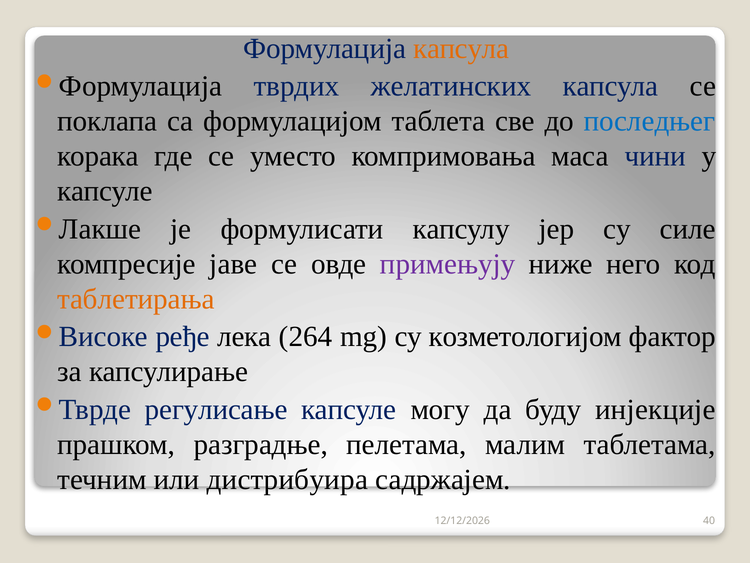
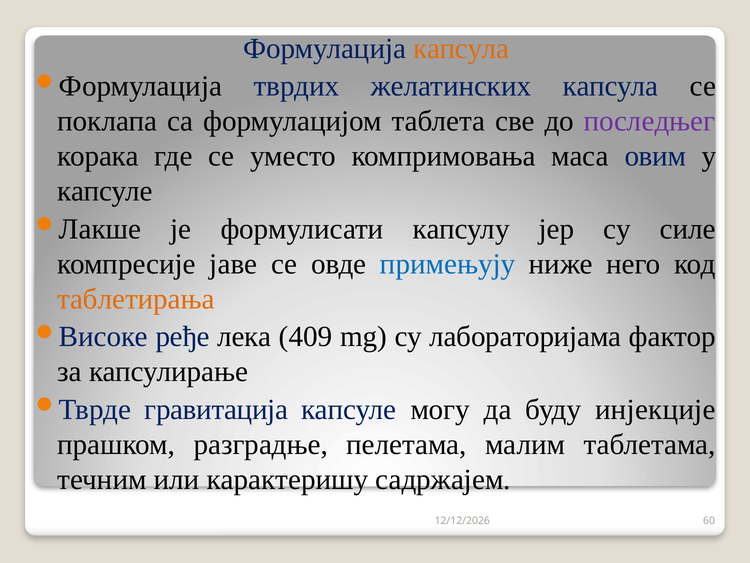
последњег colour: blue -> purple (650, 121)
чини: чини -> овим (655, 156)
примењују colour: purple -> blue (448, 264)
264: 264 -> 409 (306, 336)
козметологијом: козметологијом -> лабораторијама (525, 336)
регулисање: регулисање -> гравитација (216, 409)
дистрибуира: дистрибуира -> карактеришу (287, 479)
40: 40 -> 60 (709, 520)
